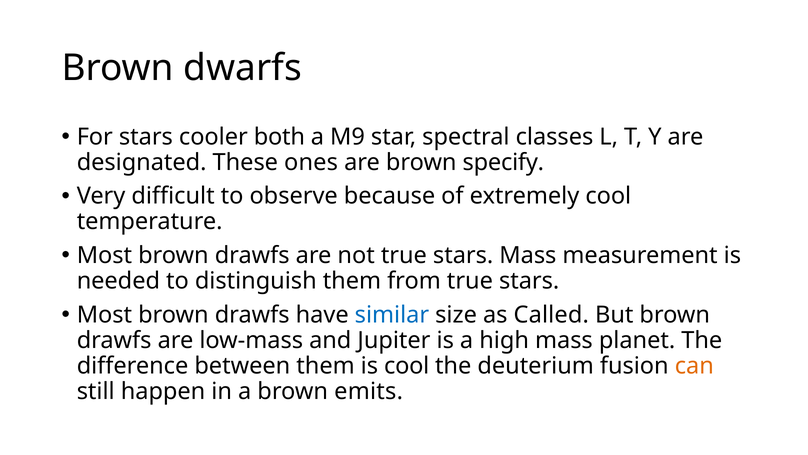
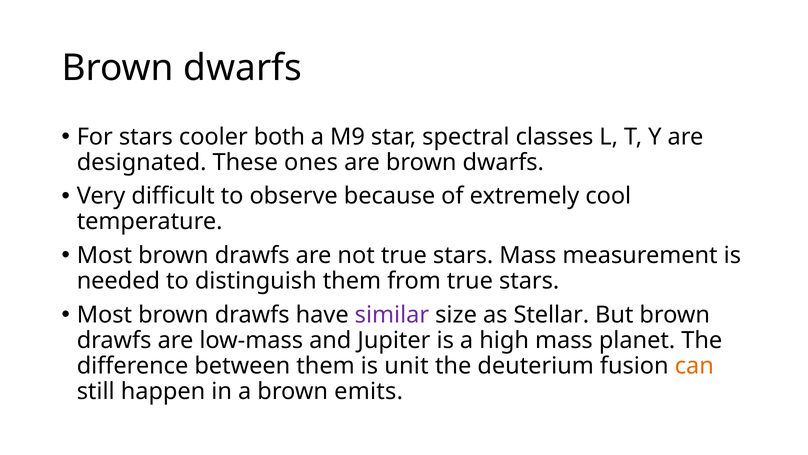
are brown specify: specify -> dwarfs (503, 162)
similar colour: blue -> purple (392, 315)
Called: Called -> Stellar (551, 315)
is cool: cool -> unit (406, 366)
